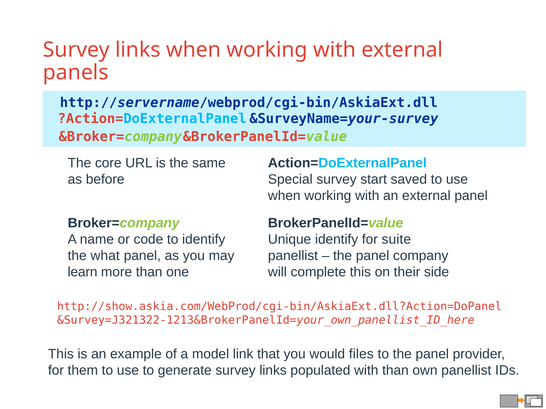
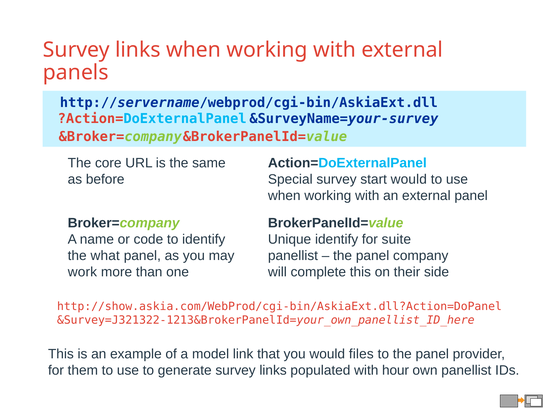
start saved: saved -> would (409, 180)
learn: learn -> work (82, 272)
with than: than -> hour (396, 371)
